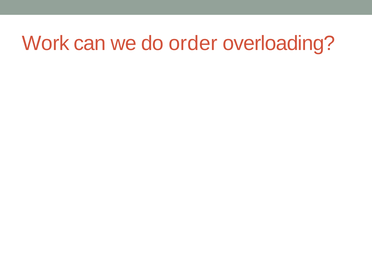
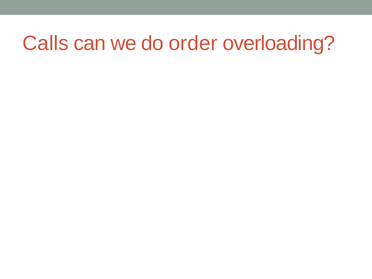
Work: Work -> Calls (46, 43)
